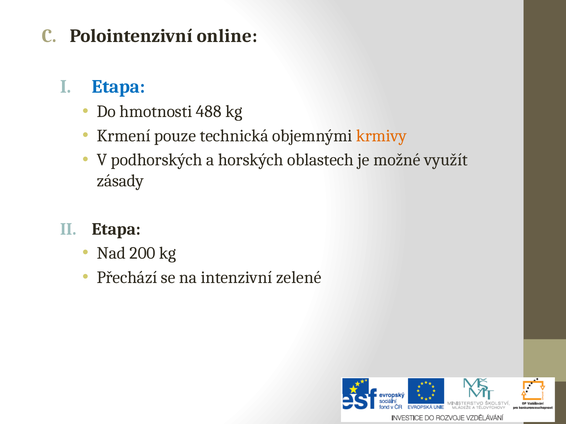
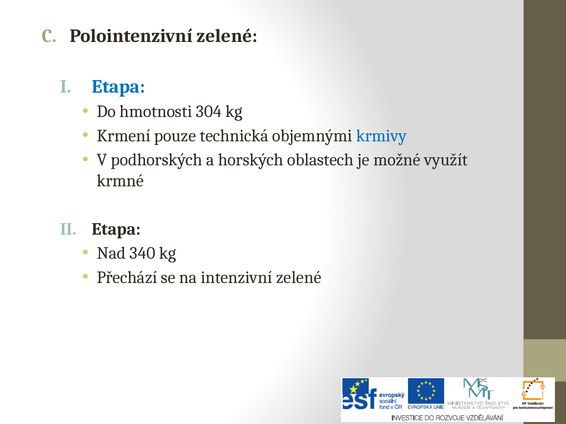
Polointenzivní online: online -> zelené (227, 36)
488: 488 -> 304 (209, 112)
krmivy colour: orange -> blue (382, 136)
zásady: zásady -> krmné (120, 181)
200: 200 -> 340 (142, 253)
